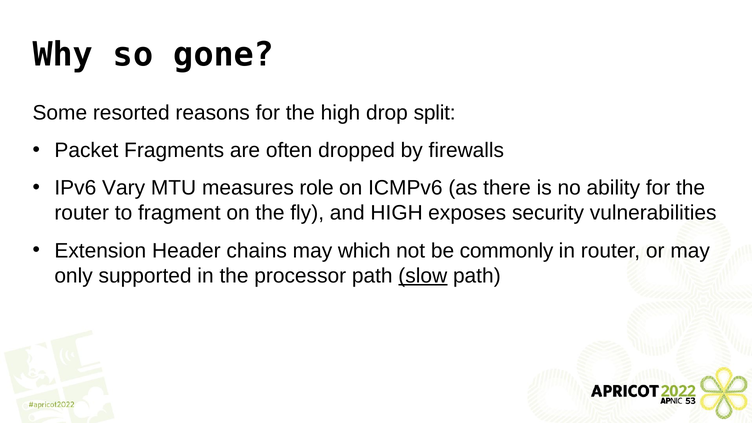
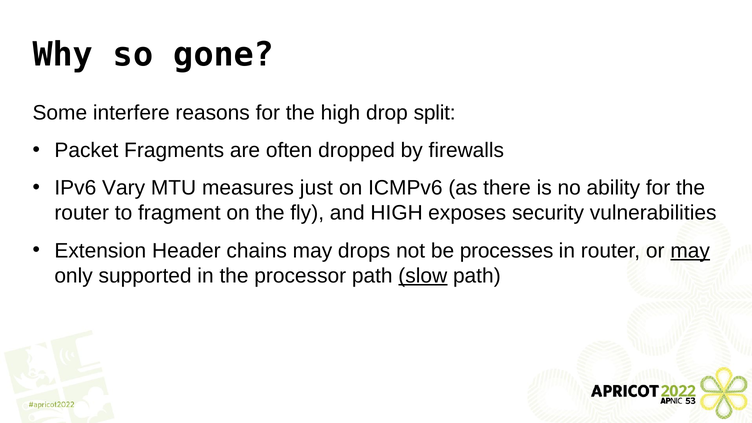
resorted: resorted -> interfere (131, 113)
role: role -> just (316, 188)
which: which -> drops (364, 251)
commonly: commonly -> processes (507, 251)
may underline: none -> present (690, 251)
